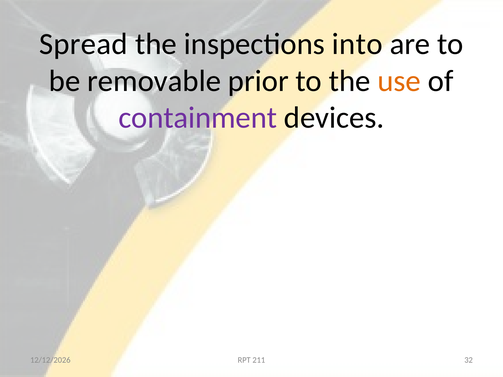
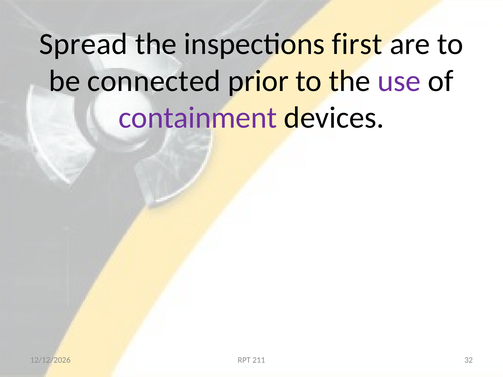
into: into -> first (357, 44)
removable: removable -> connected (154, 81)
use colour: orange -> purple (399, 81)
